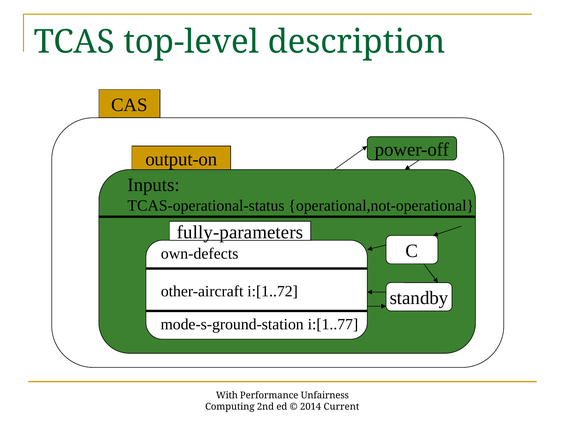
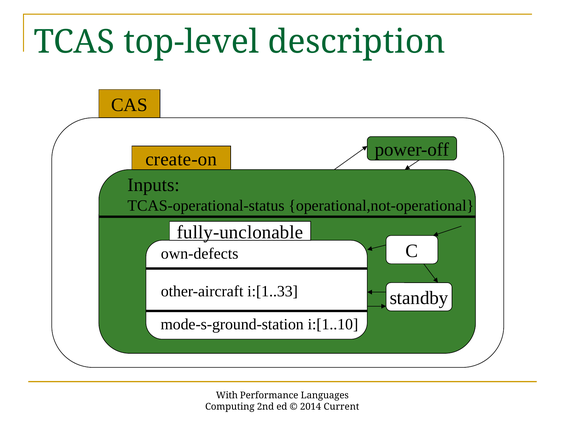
output-on: output-on -> create-on (181, 159)
fully-parameters: fully-parameters -> fully-unclonable (240, 232)
i:[1..72: i:[1..72 -> i:[1..33 (273, 291)
i:[1..77: i:[1..77 -> i:[1..10 (333, 324)
Unfairness: Unfairness -> Languages (325, 395)
